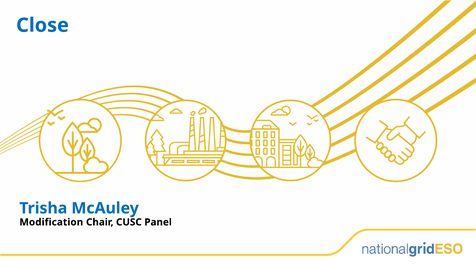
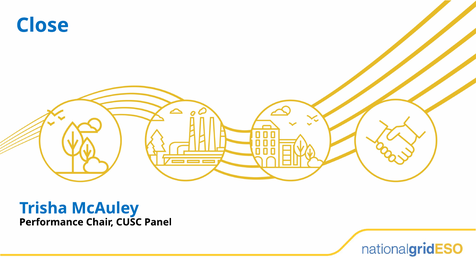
Modification: Modification -> Performance (51, 222)
